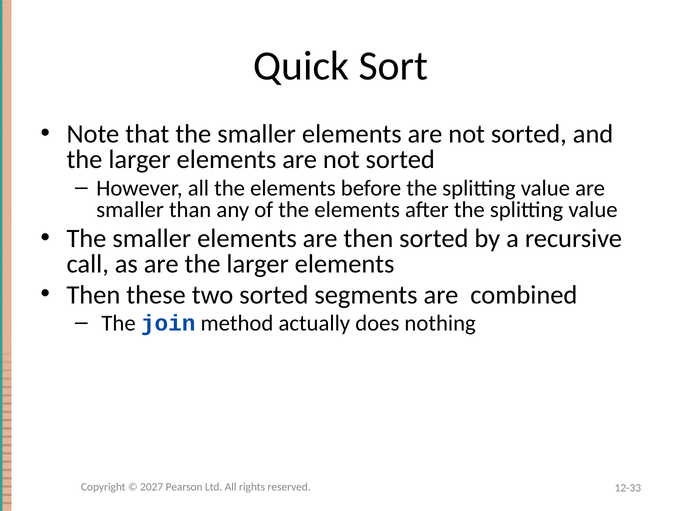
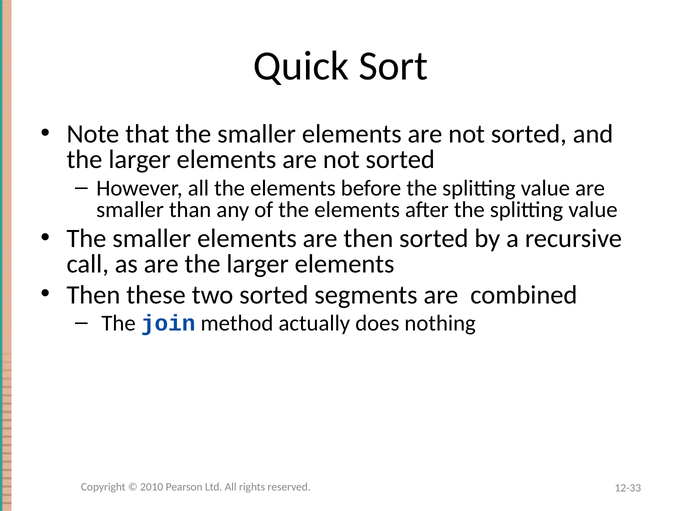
2027: 2027 -> 2010 (152, 487)
